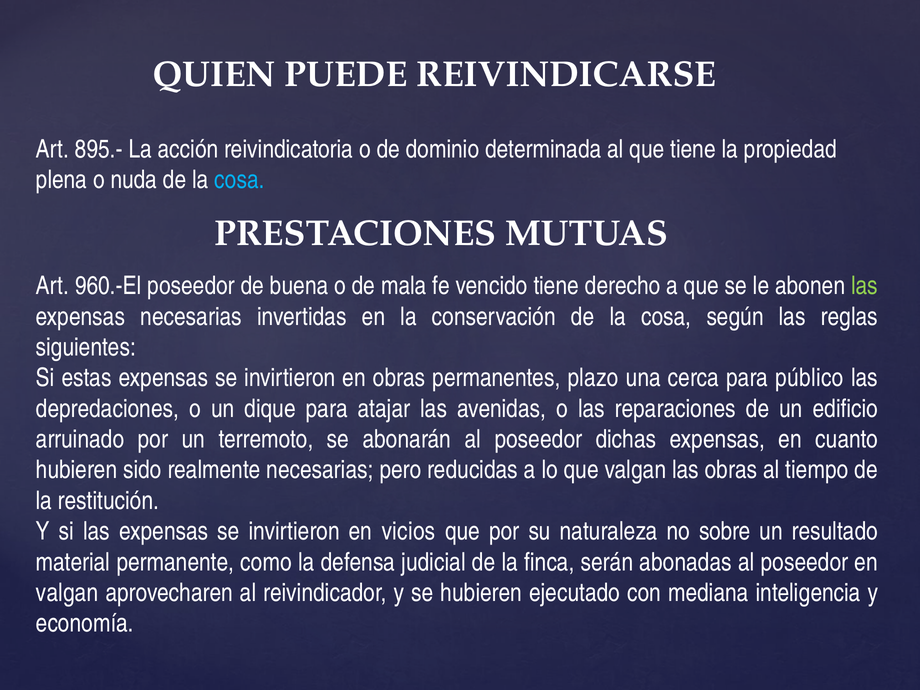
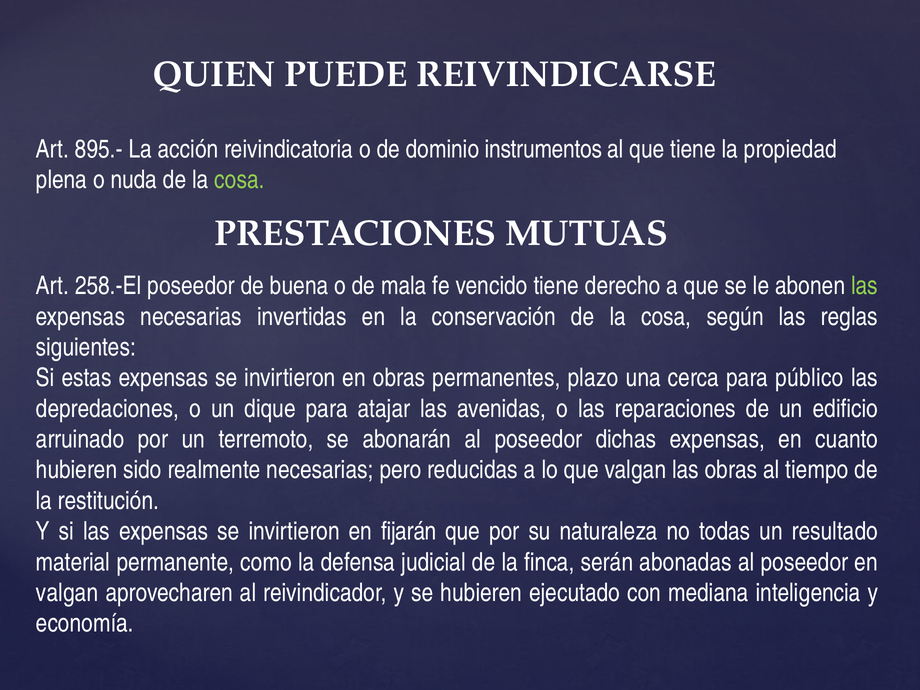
determinada: determinada -> instrumentos (543, 149)
cosa colour: light blue -> light green (239, 180)
960.-El: 960.-El -> 258.-El (108, 286)
vicios: vicios -> fijarán (409, 531)
sobre: sobre -> todas (725, 531)
